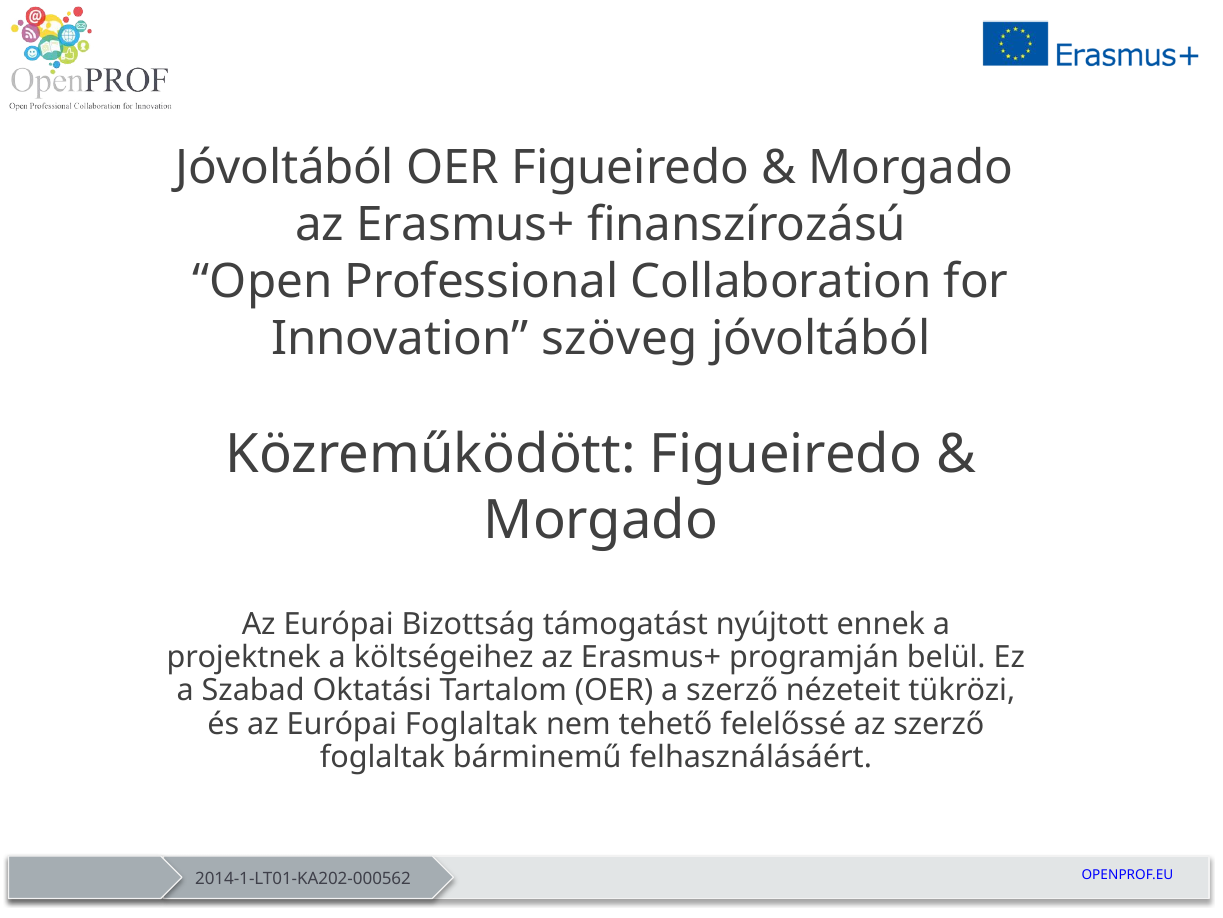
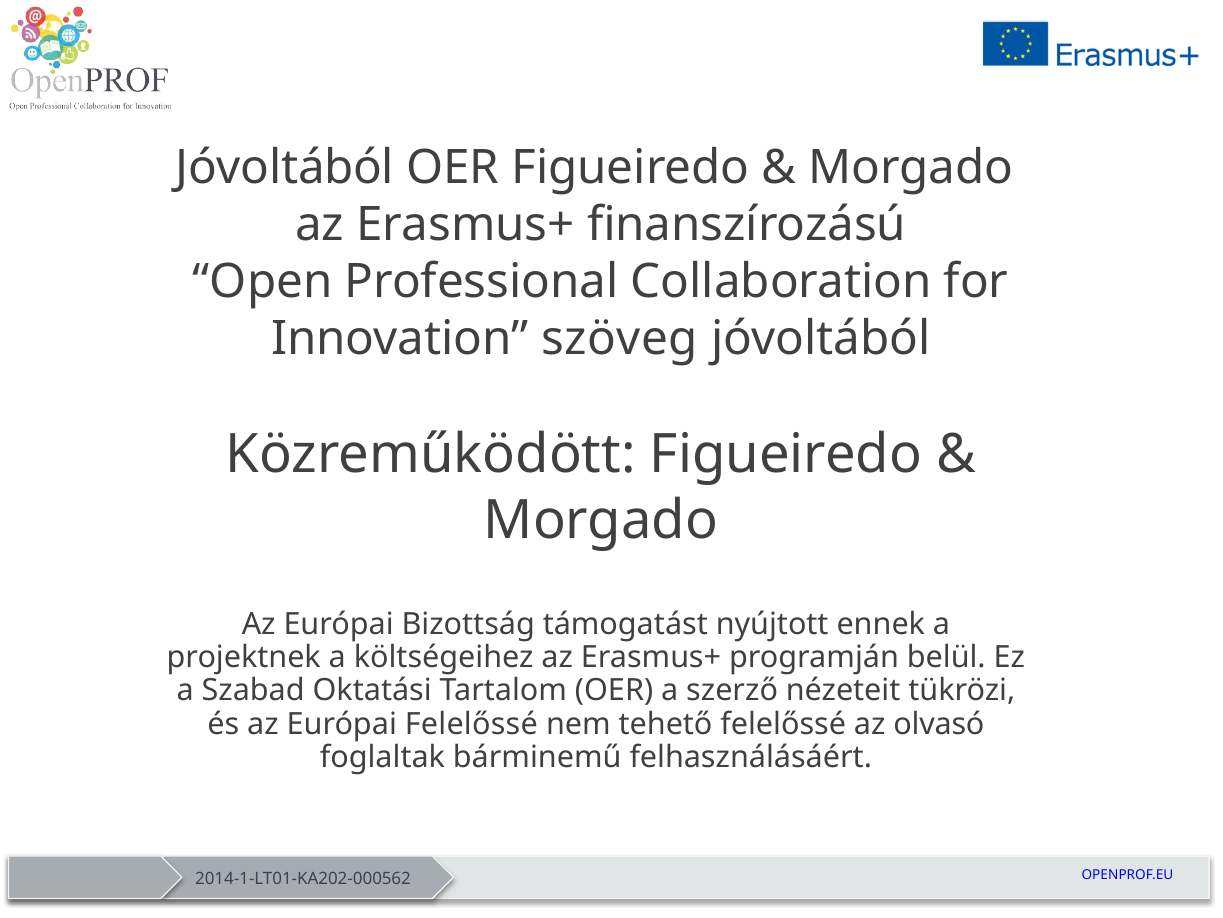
Európai Foglaltak: Foglaltak -> Felelőssé (471, 723)
az szerző: szerző -> olvasó (939, 723)
